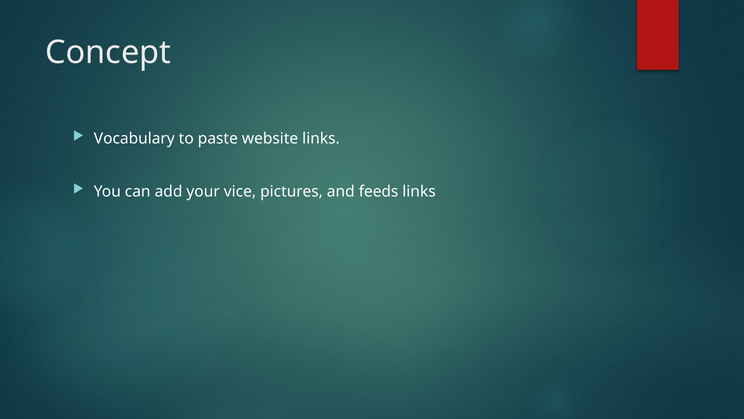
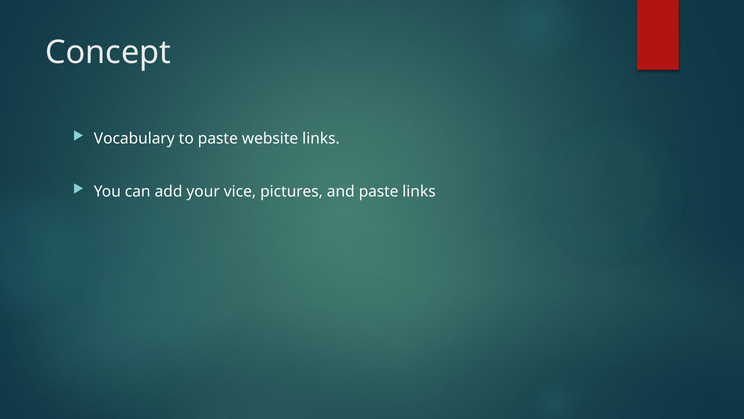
and feeds: feeds -> paste (379, 191)
